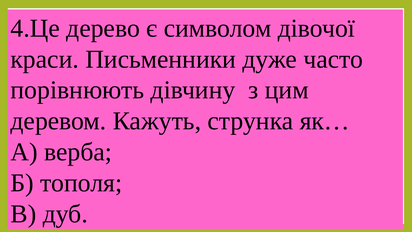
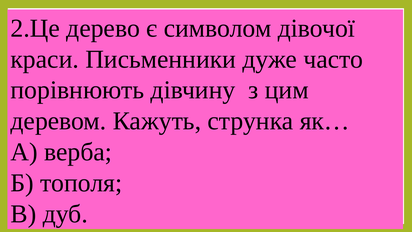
4.Це: 4.Це -> 2.Це (35, 28)
